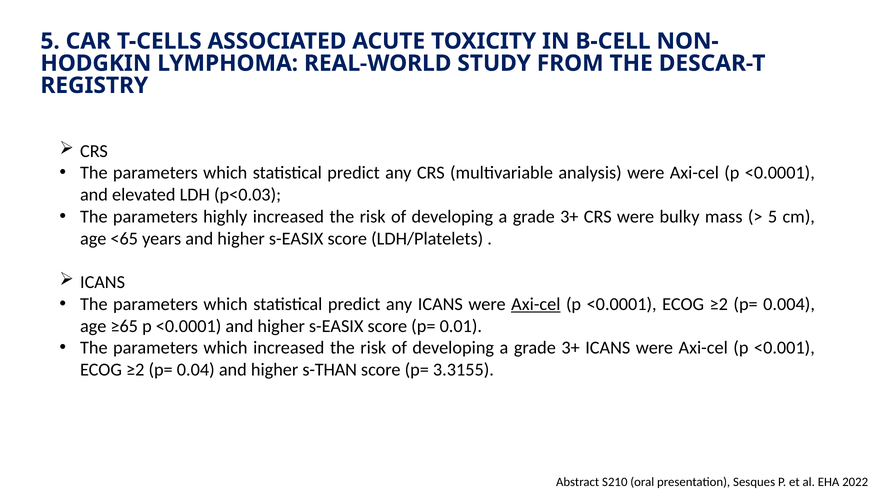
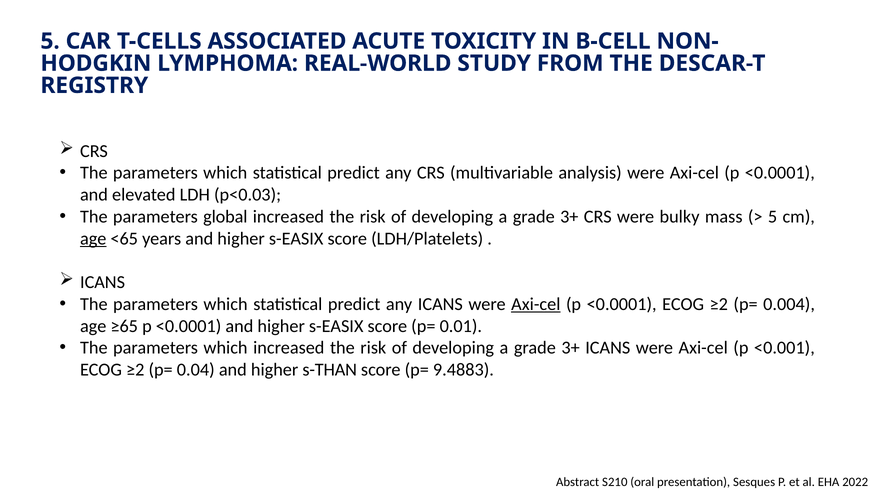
highly: highly -> global (225, 217)
age underline: none -> present (93, 239)
3.3155: 3.3155 -> 9.4883 (463, 370)
